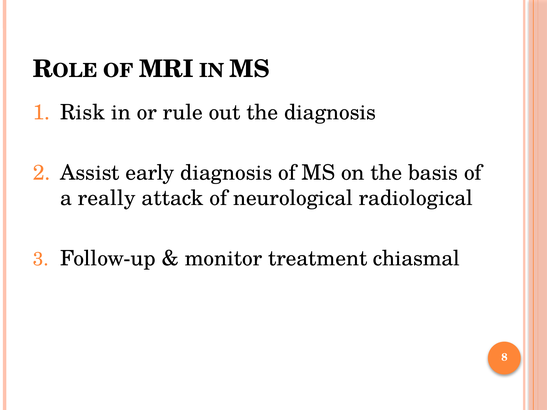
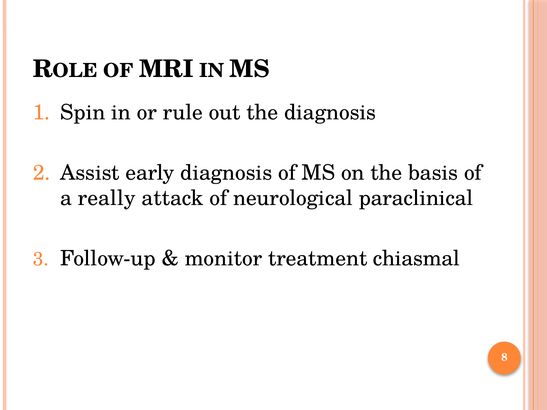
Risk: Risk -> Spin (83, 113)
radiological: radiological -> paraclinical (416, 198)
